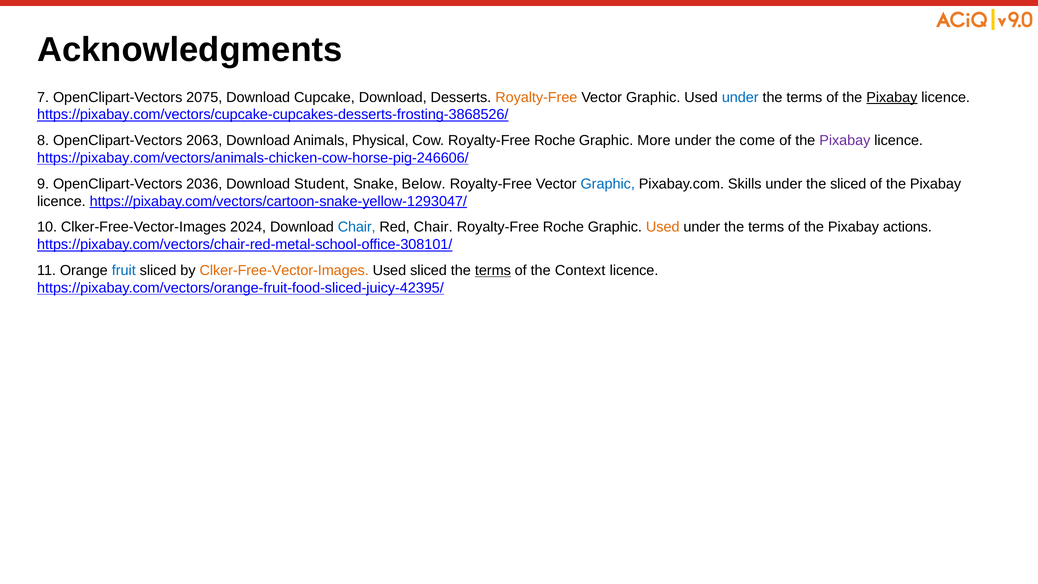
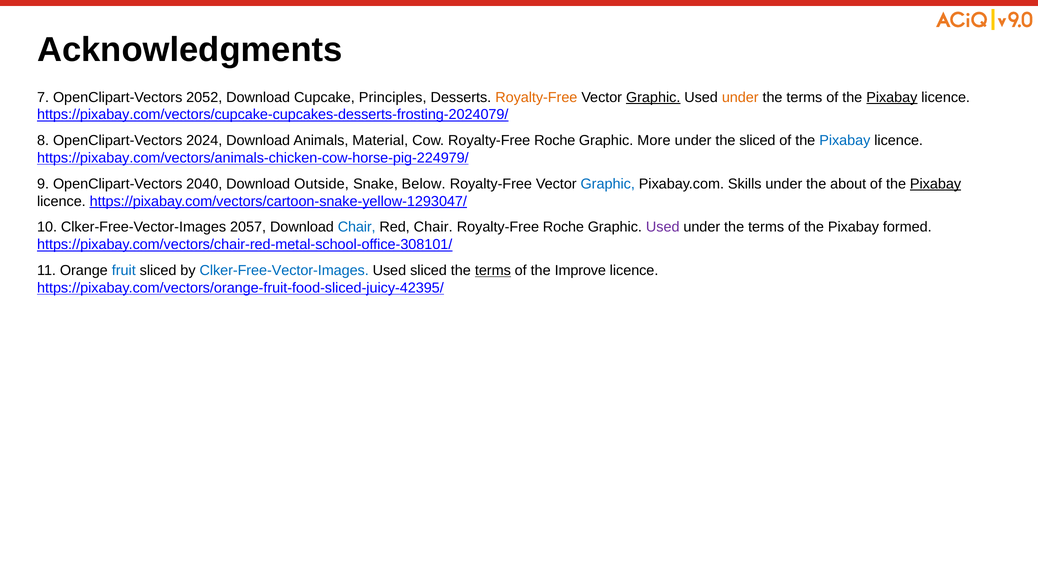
2075: 2075 -> 2052 (204, 97)
Cupcake Download: Download -> Principles (393, 97)
Graphic underline: none -> present (653, 97)
under colour: blue -> orange (740, 97)
https://pixabay.com/vectors/cupcake-cupcakes-desserts-frosting-3868526/: https://pixabay.com/vectors/cupcake-cupcakes-desserts-frosting-3868526/ -> https://pixabay.com/vectors/cupcake-cupcakes-desserts-frosting-2024079/ (273, 115)
2063: 2063 -> 2024 (204, 141)
Physical: Physical -> Material (380, 141)
the come: come -> sliced (757, 141)
Pixabay colour: purple -> blue (845, 141)
https://pixabay.com/vectors/animals-chicken-cow-horse-pig-246606/: https://pixabay.com/vectors/animals-chicken-cow-horse-pig-246606/ -> https://pixabay.com/vectors/animals-chicken-cow-horse-pig-224979/ (253, 158)
2036: 2036 -> 2040 (204, 184)
Student: Student -> Outside (322, 184)
the sliced: sliced -> about (848, 184)
Pixabay underline: none -> present (936, 184)
2024: 2024 -> 2057 (248, 227)
Used colour: orange -> purple (663, 227)
actions: actions -> formed (907, 227)
Clker-Free-Vector-Images colour: orange -> blue (284, 271)
Context: Context -> Improve (580, 271)
